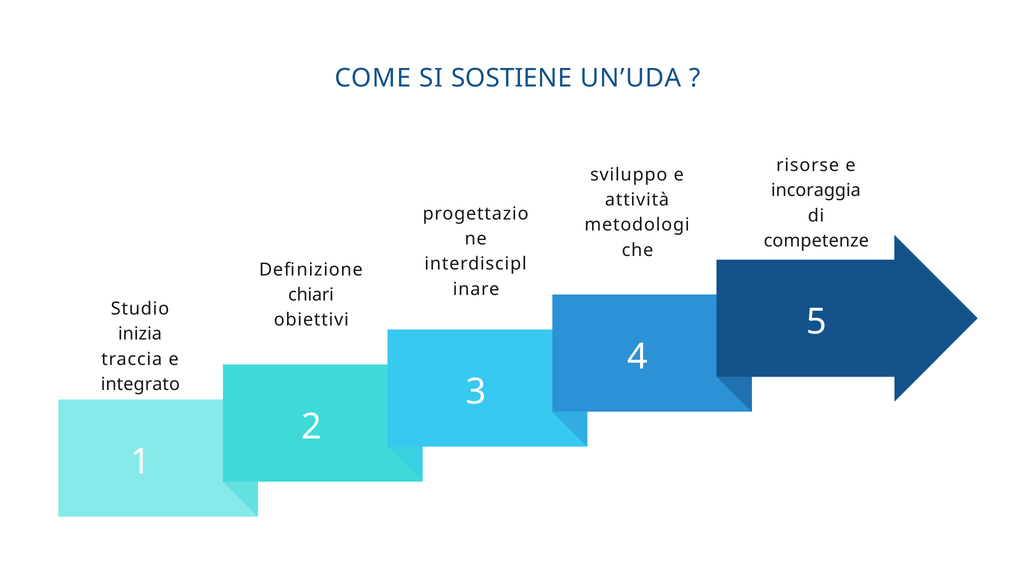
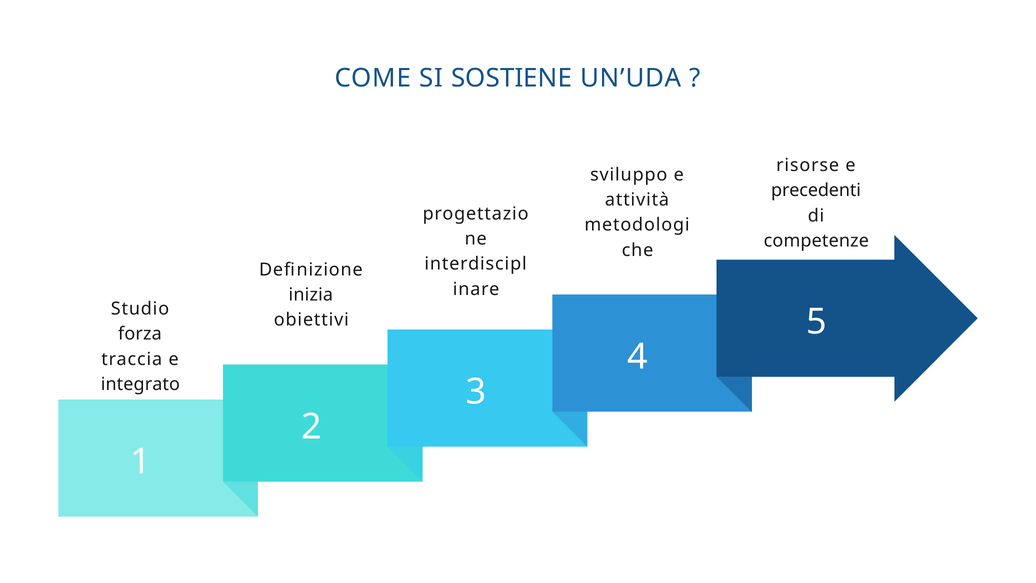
incoraggia: incoraggia -> precedenti (816, 190)
chiari: chiari -> inizia (311, 295)
inizia: inizia -> forza (140, 334)
